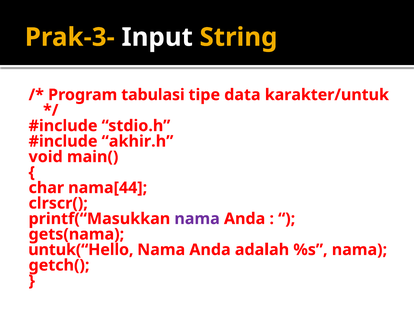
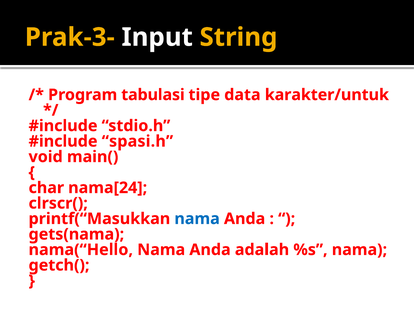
akhir.h: akhir.h -> spasi.h (137, 141)
nama[44: nama[44 -> nama[24 (108, 187)
nama colour: purple -> blue (197, 218)
untuk(“Hello: untuk(“Hello -> nama(“Hello (81, 249)
